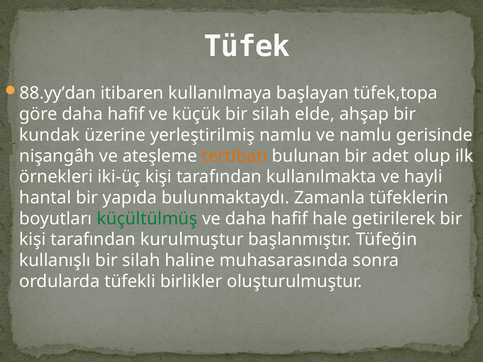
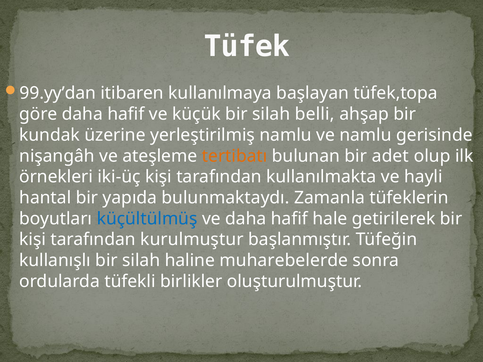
88.yy’dan: 88.yy’dan -> 99.yy’dan (58, 93)
elde: elde -> belli (315, 114)
küçültülmüş colour: green -> blue (147, 219)
muhasarasında: muhasarasında -> muharebelerde (284, 261)
